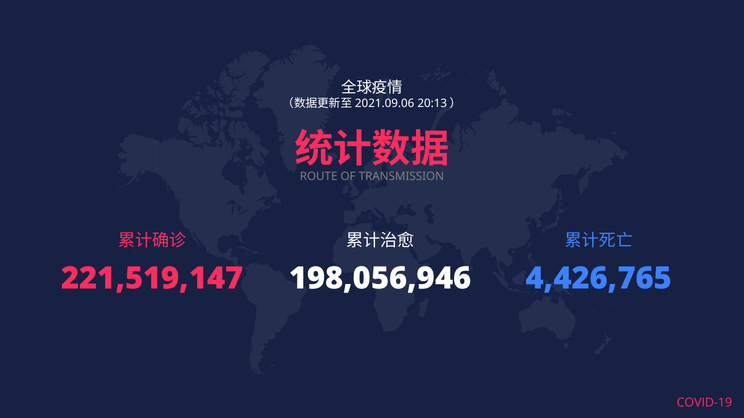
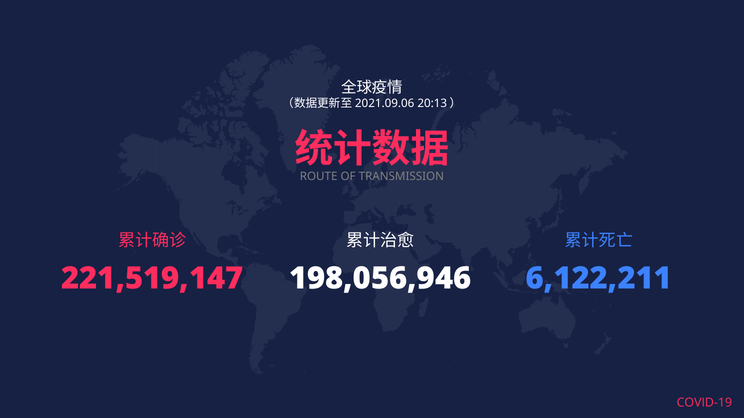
4,426,765: 4,426,765 -> 6,122,211 (599, 279)
